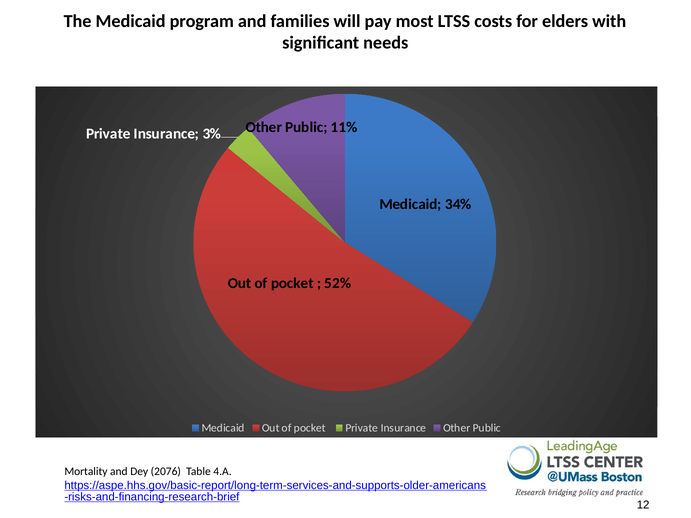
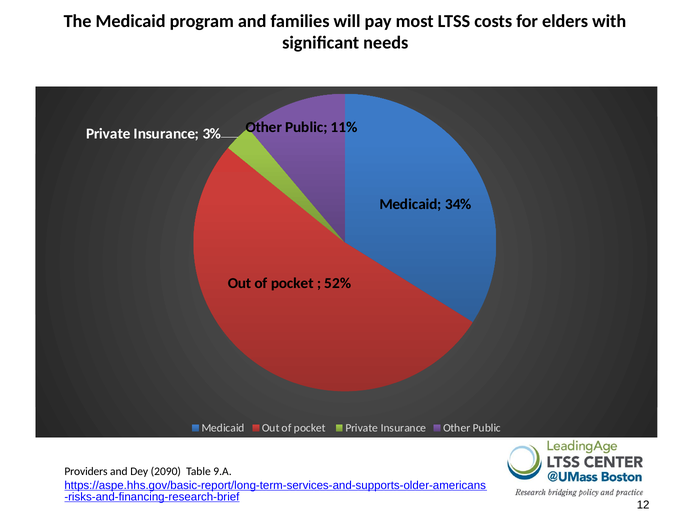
Mortality: Mortality -> Providers (86, 472)
2076: 2076 -> 2090 (166, 472)
4.A: 4.A -> 9.A (222, 472)
